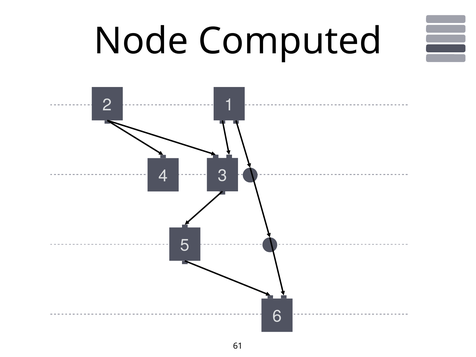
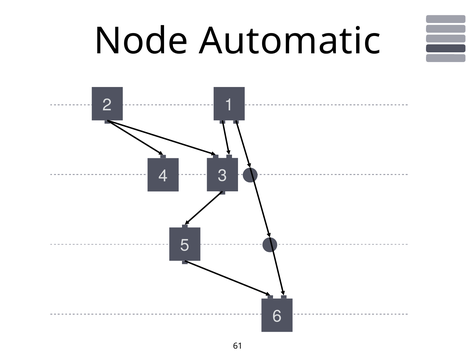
Computed: Computed -> Automatic (290, 41)
